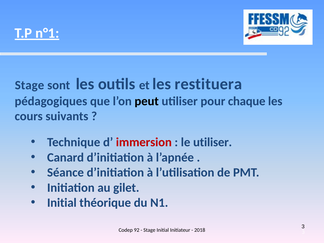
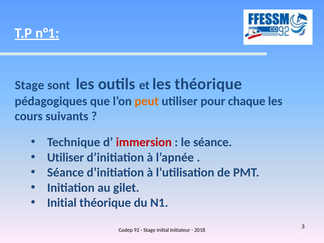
les restituera: restituera -> théorique (208, 84)
peut colour: black -> orange (147, 101)
le utiliser: utiliser -> séance (213, 142)
Canard: Canard -> Utiliser (66, 157)
